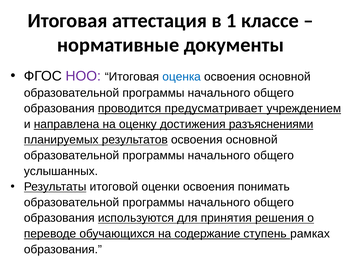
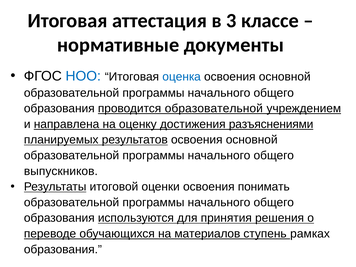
1: 1 -> 3 (231, 21)
НОО colour: purple -> blue (83, 76)
проводится предусматривает: предусматривает -> образовательной (214, 108)
услышанных: услышанных -> выпускников (61, 171)
содержание: содержание -> материалов (207, 234)
